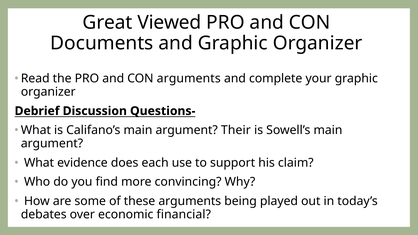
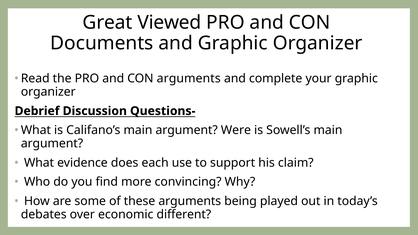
Their: Their -> Were (236, 130)
financial: financial -> different (184, 214)
